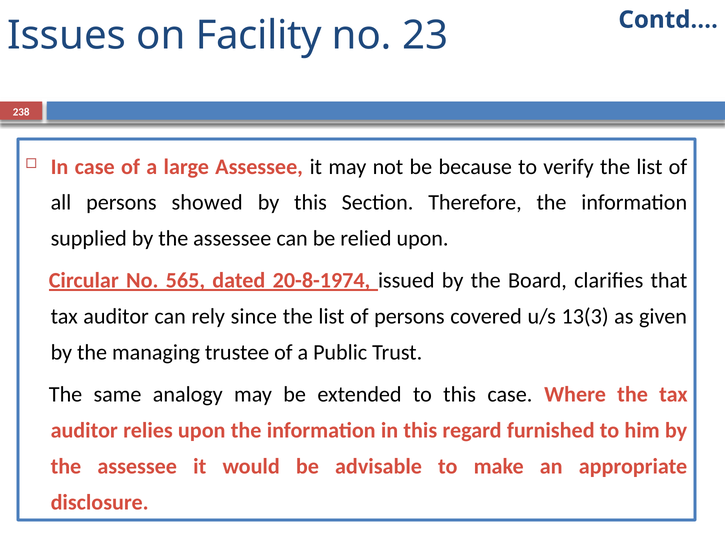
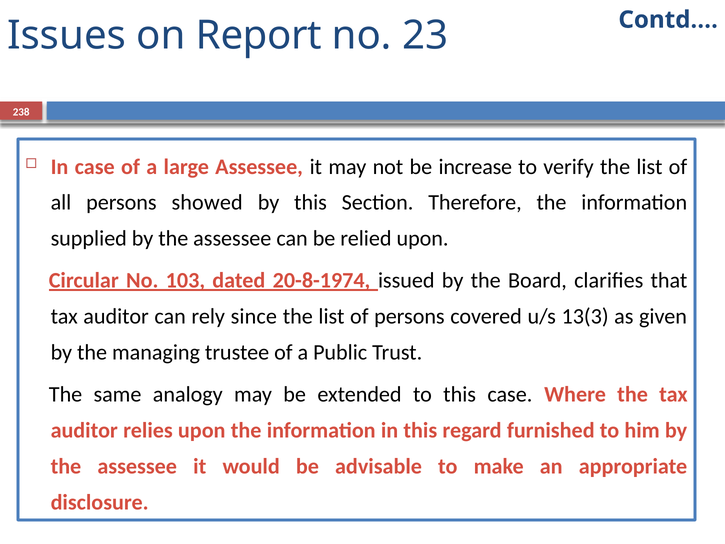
Facility: Facility -> Report (259, 35)
because: because -> increase (475, 167)
565: 565 -> 103 (185, 281)
